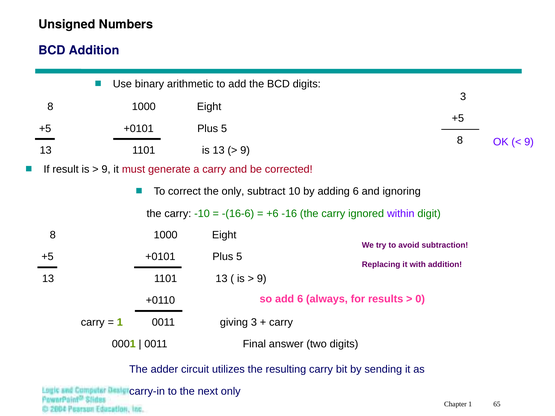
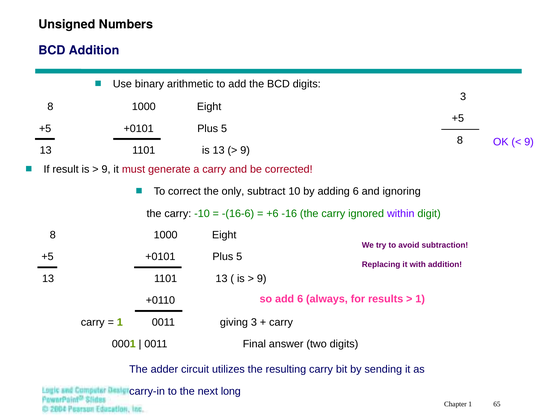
0: 0 -> 1 (420, 299)
next only: only -> long (231, 392)
